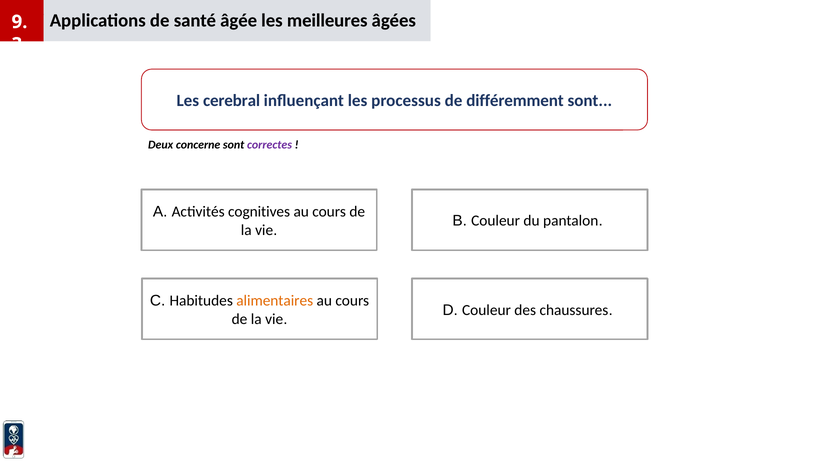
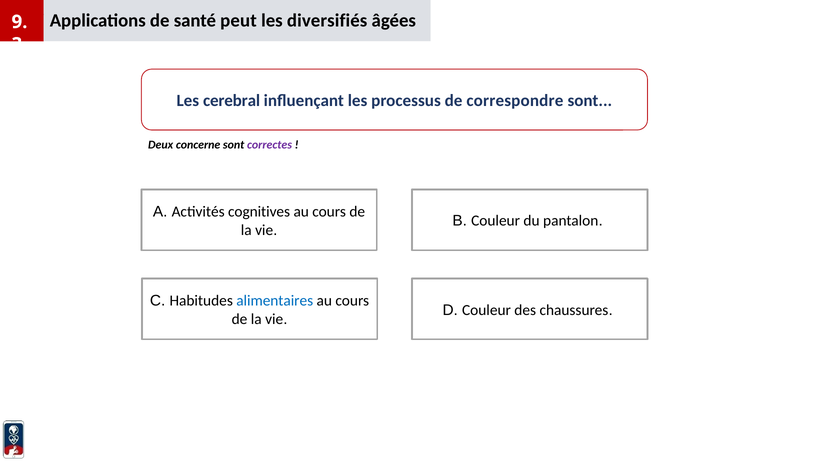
âgée: âgée -> peut (239, 20)
meilleures: meilleures -> diversifiés (327, 20)
différemment: différemment -> correspondre (515, 101)
alimentaires colour: orange -> blue (275, 301)
